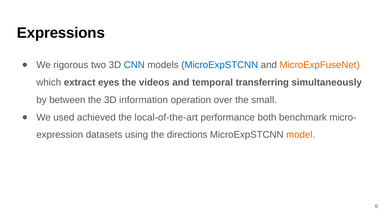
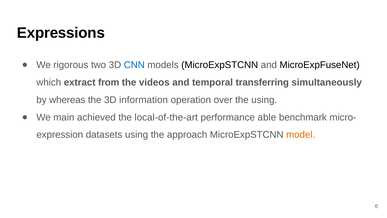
MicroExpSTCNN colour: blue -> black (220, 65)
MicroExpFuseNet colour: orange -> black (320, 65)
eyes: eyes -> from (109, 82)
between: between -> whereas (67, 100)
the small: small -> using (264, 100)
used: used -> main (64, 117)
both: both -> able (267, 117)
directions: directions -> approach (187, 135)
